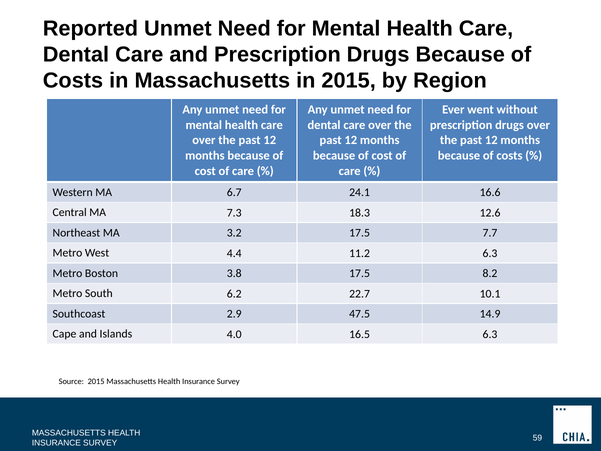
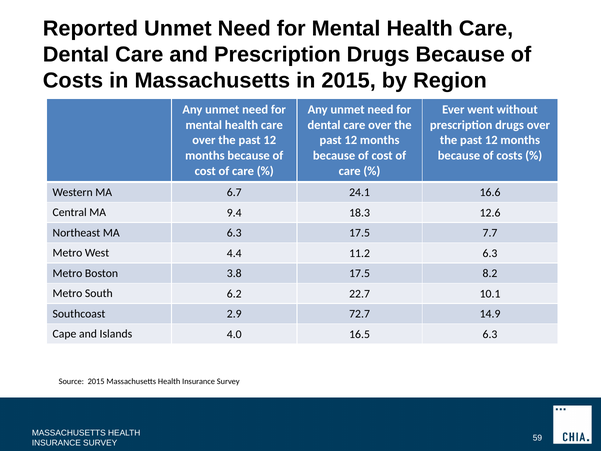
7.3: 7.3 -> 9.4 (234, 213)
MA 3.2: 3.2 -> 6.3 (234, 233)
47.5: 47.5 -> 72.7 (360, 314)
